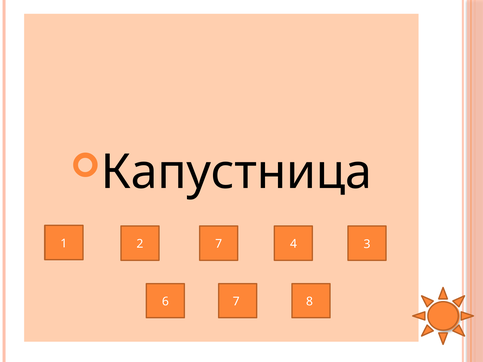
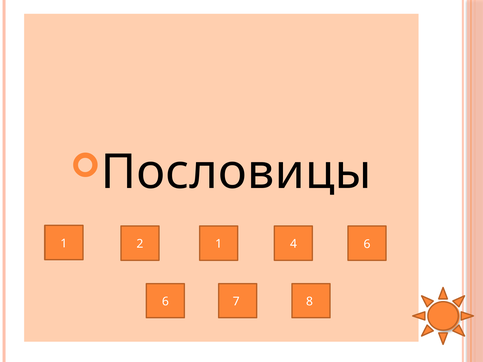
Капустница: Капустница -> Пословицы (236, 172)
2 7: 7 -> 1 (219, 244)
4 3: 3 -> 6 (367, 244)
